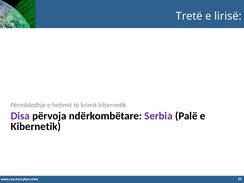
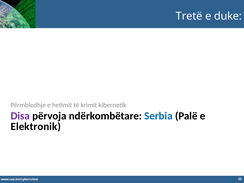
lirisë: lirisë -> duke (228, 16)
Serbia colour: purple -> blue (158, 116)
Kibernetik: Kibernetik -> Elektronik (36, 126)
